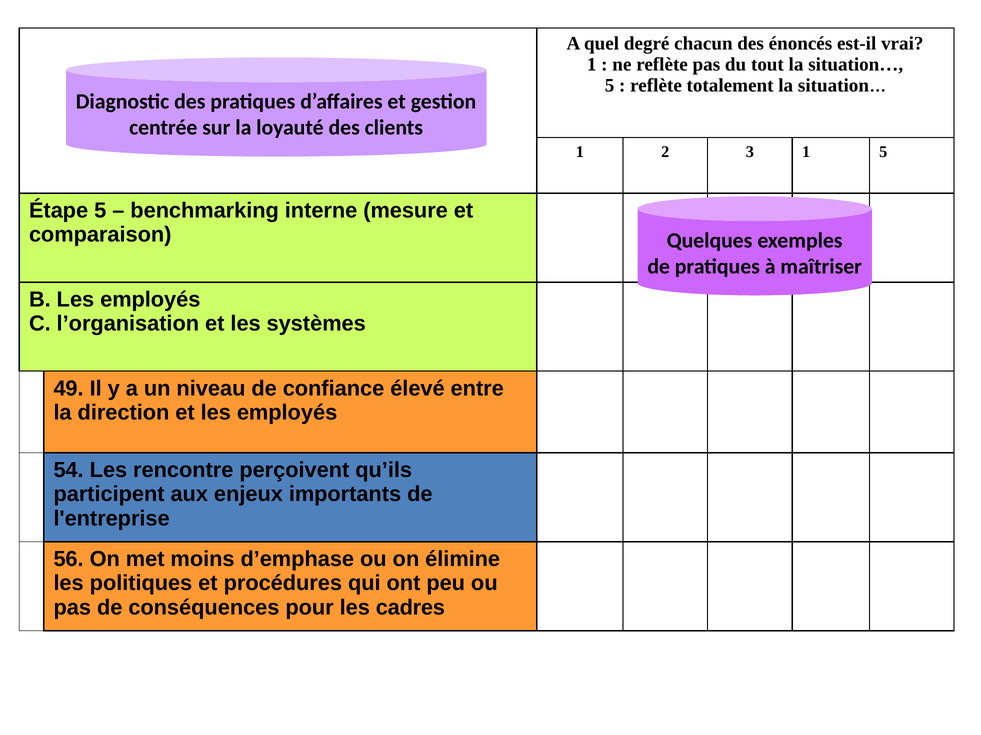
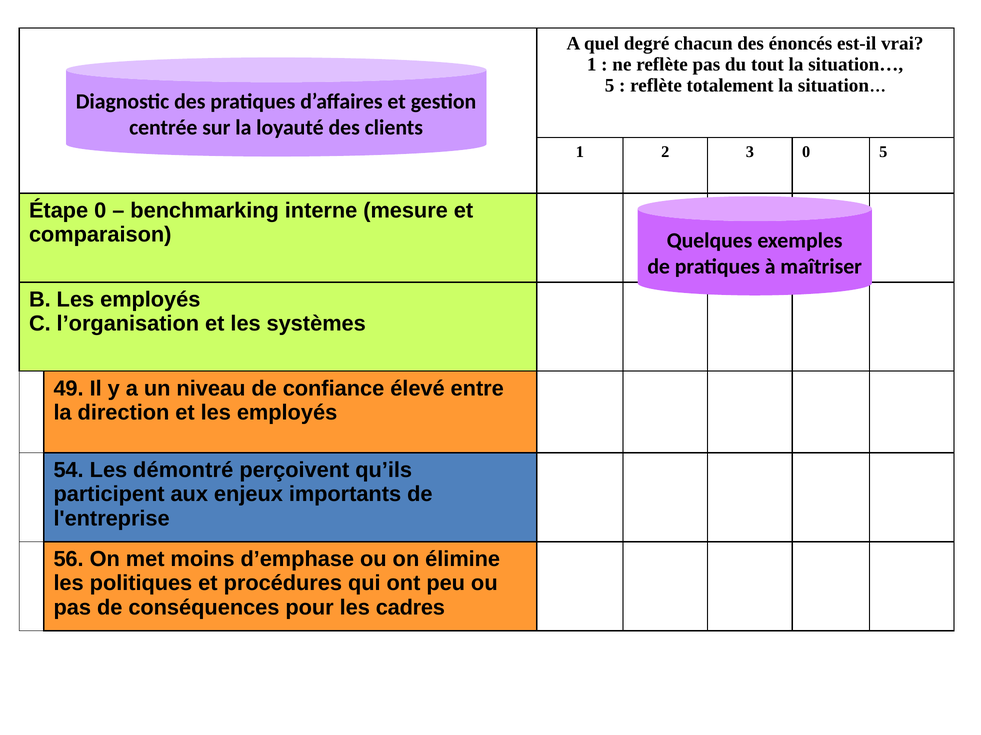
3 1: 1 -> 0 (806, 152)
Étape 5: 5 -> 0 (100, 211)
rencontre: rencontre -> démontré (183, 471)
